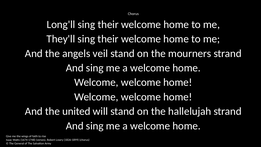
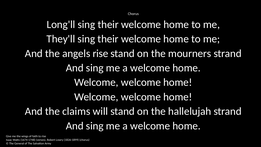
angels veil: veil -> rise (100, 53)
united: united -> claims (76, 111)
